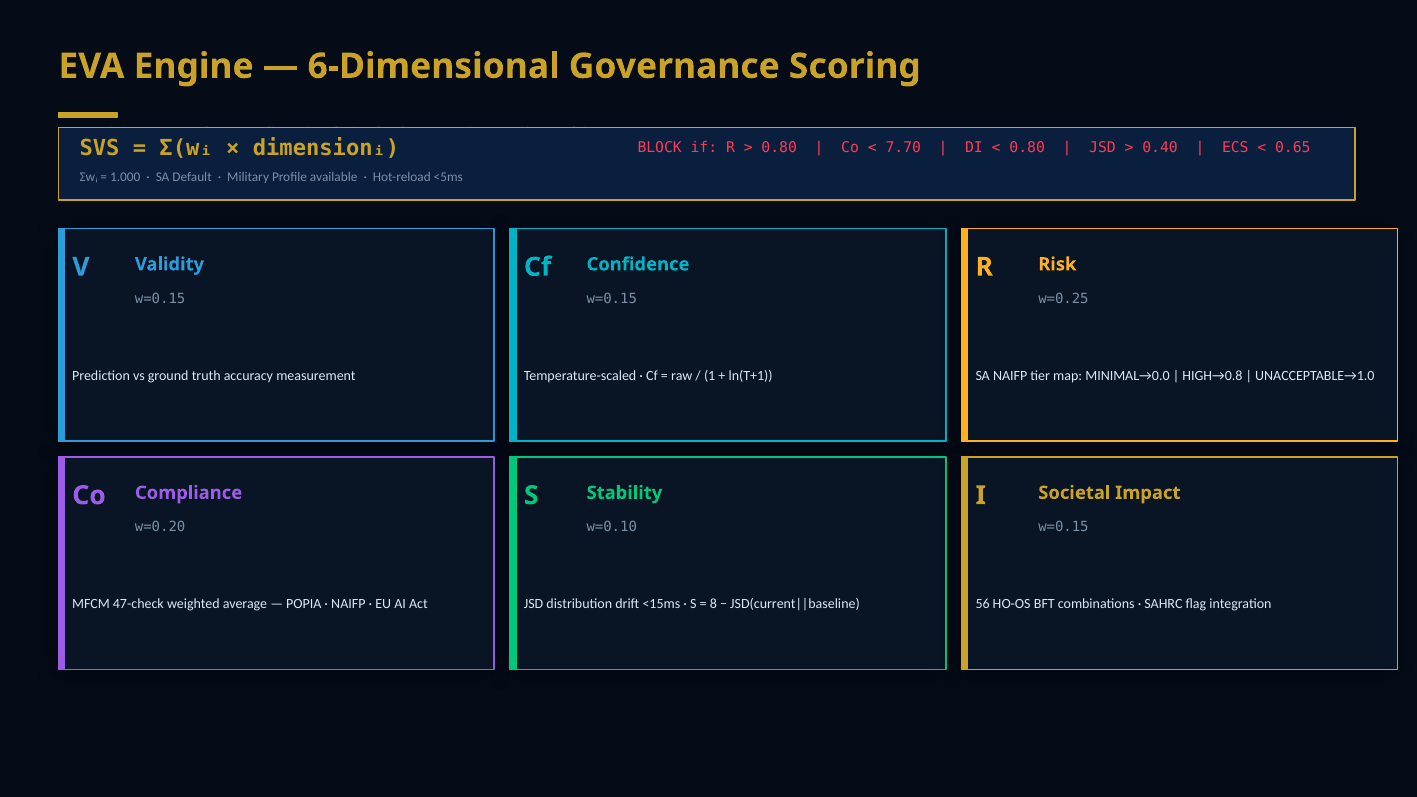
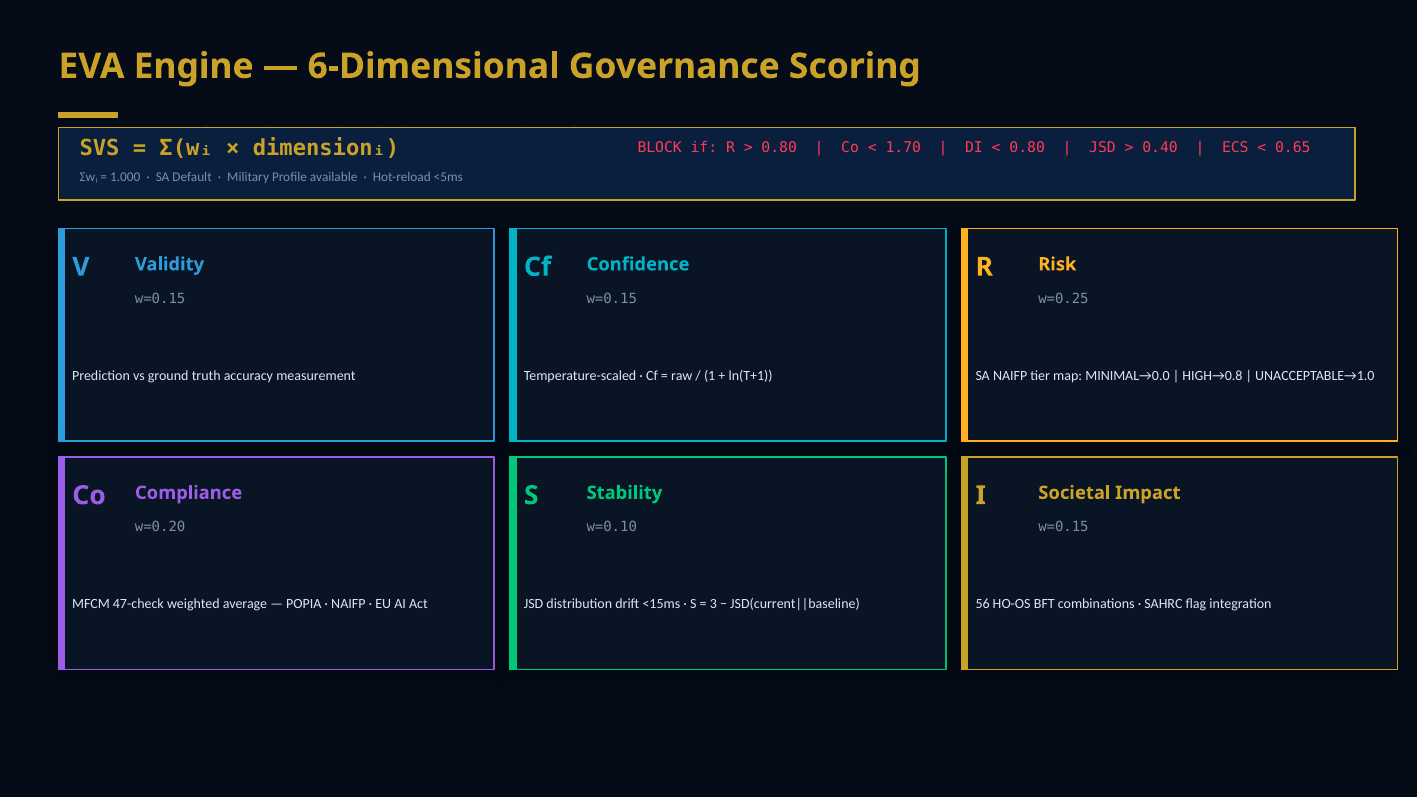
7.70: 7.70 -> 1.70 (903, 148)
8: 8 -> 3 (713, 604)
